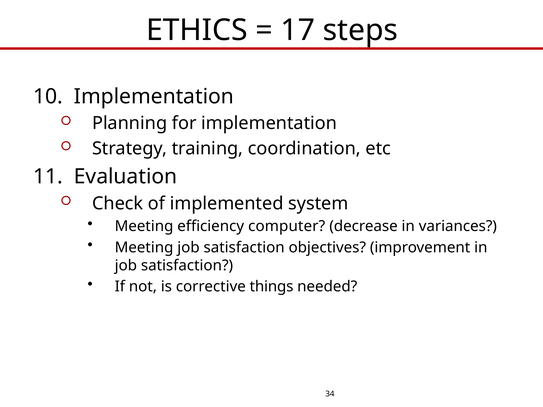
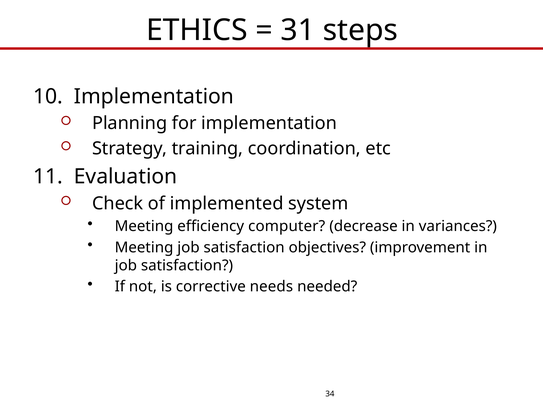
17: 17 -> 31 (298, 30)
things: things -> needs (271, 287)
